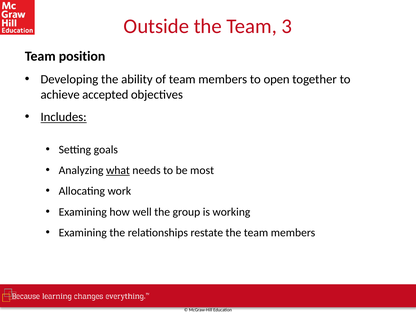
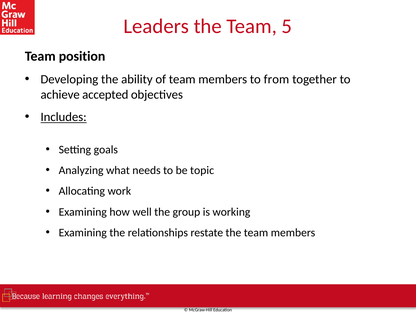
Outside: Outside -> Leaders (156, 26)
3: 3 -> 5 (287, 26)
open: open -> from (276, 79)
what underline: present -> none (118, 170)
most: most -> topic (202, 170)
